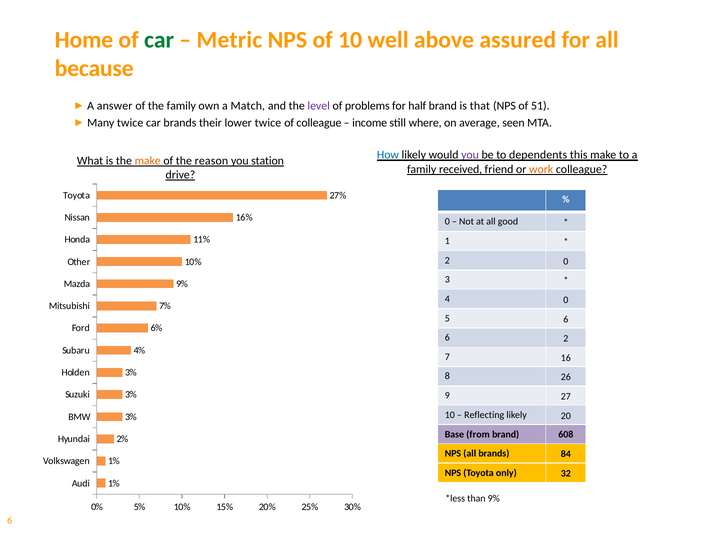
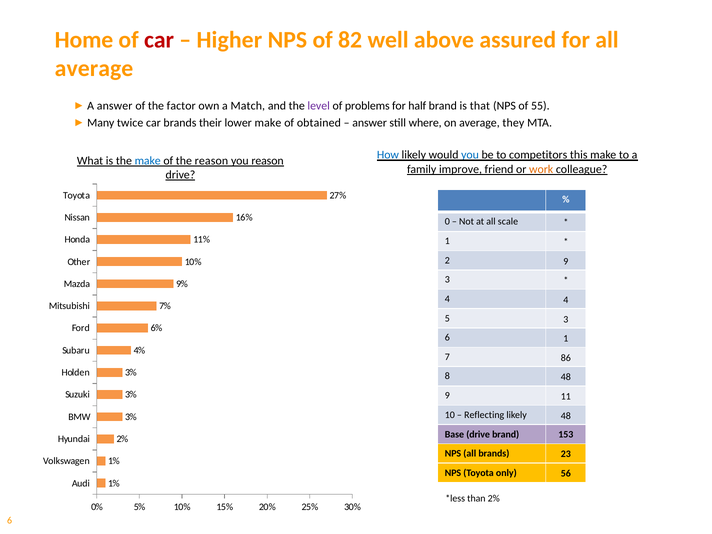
car colour: green -> red (159, 40)
Metric: Metric -> Higher (229, 40)
of 10: 10 -> 82 (350, 40)
because: because -> average (94, 68)
the family: family -> factor (181, 106)
51: 51 -> 55 (540, 106)
lower twice: twice -> make (268, 123)
of colleague: colleague -> obtained (319, 123)
income: income -> answer (370, 123)
seen: seen -> they (513, 123)
you colour: purple -> blue (470, 155)
dependents: dependents -> competitors (538, 155)
make colour: orange -> blue (148, 161)
you station: station -> reason (268, 161)
received: received -> improve (461, 169)
good: good -> scale (508, 222)
2 0: 0 -> 9 (566, 261)
4 0: 0 -> 4 (566, 300)
5 6: 6 -> 3 (566, 319)
6 2: 2 -> 1 (566, 339)
16: 16 -> 86 (566, 358)
8 26: 26 -> 48 (566, 377)
27: 27 -> 11 (566, 397)
likely 20: 20 -> 48 (566, 416)
Base from: from -> drive (478, 434)
608: 608 -> 153 (566, 435)
84: 84 -> 23 (566, 454)
32: 32 -> 56 (566, 473)
than 9%: 9% -> 2% (494, 498)
